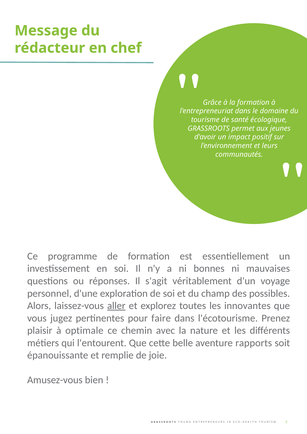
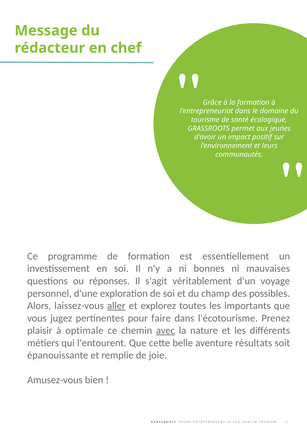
innovantes: innovantes -> importants (247, 306)
avec underline: none -> present (165, 331)
rapports: rapports -> résultats (254, 343)
